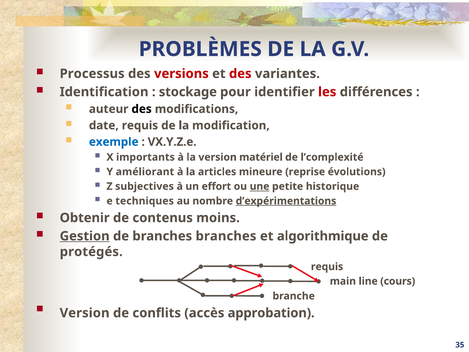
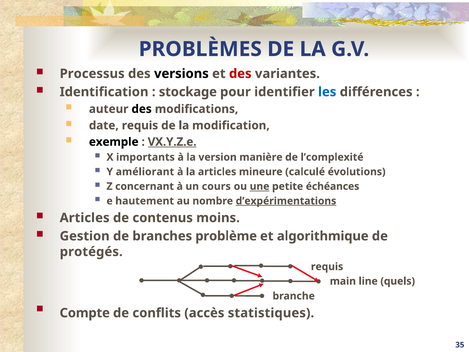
versions colour: red -> black (181, 74)
les colour: red -> blue (327, 92)
exemple colour: blue -> black (114, 142)
VX.Y.Z.e underline: none -> present (172, 142)
matériel: matériel -> manière (261, 157)
reprise: reprise -> calculé (305, 172)
subjectives: subjectives -> concernant (145, 186)
effort: effort -> cours (216, 186)
historique: historique -> échéances (333, 186)
techniques: techniques -> hautement (145, 201)
Obtenir: Obtenir -> Articles (85, 218)
Gestion underline: present -> none (85, 236)
branches branches: branches -> problème (226, 236)
cours: cours -> quels (398, 281)
Version: Version -> Compte (85, 313)
approbation: approbation -> statistiques (271, 313)
